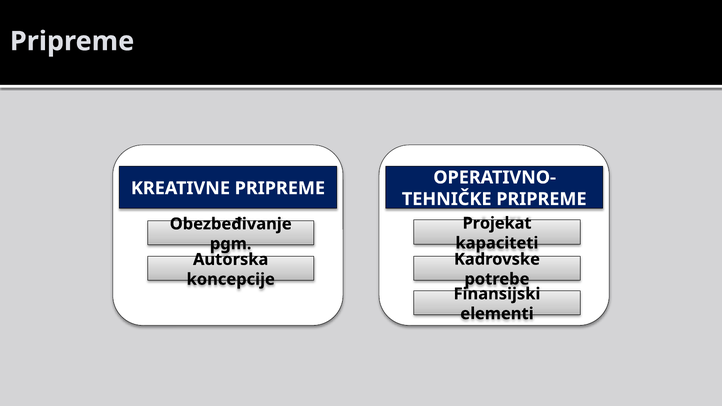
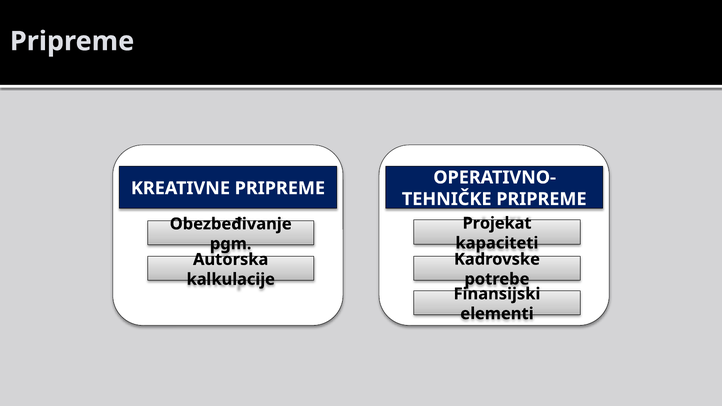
koncepcije: koncepcije -> kalkulacije (231, 279)
